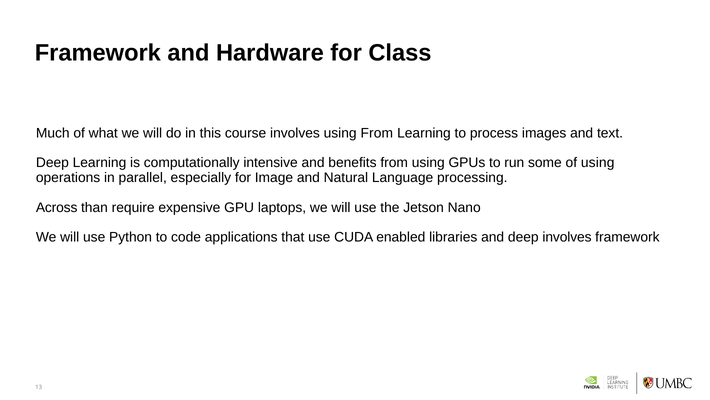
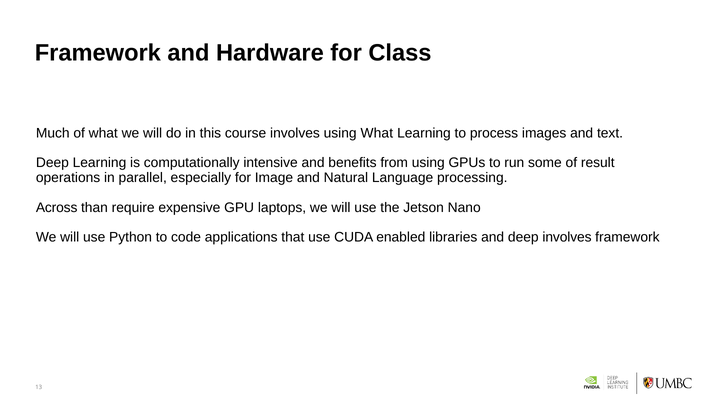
using From: From -> What (377, 133)
of using: using -> result (598, 163)
